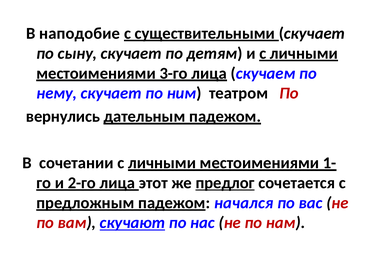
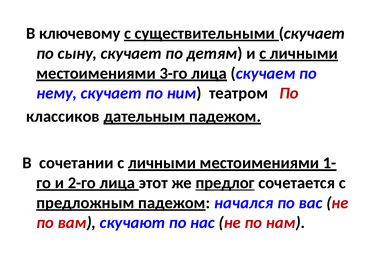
наподобие: наподобие -> ключевому (80, 33)
вернулись: вернулись -> классиков (63, 116)
скучают underline: present -> none (132, 223)
